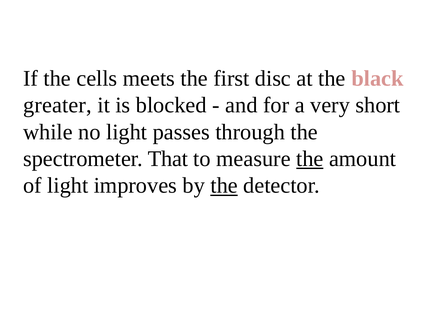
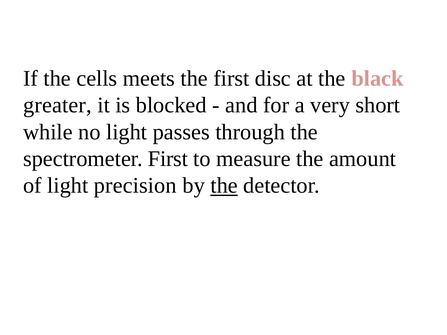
spectrometer That: That -> First (168, 159)
the underline: present -> none (310, 159)
improves: improves -> precision (135, 186)
